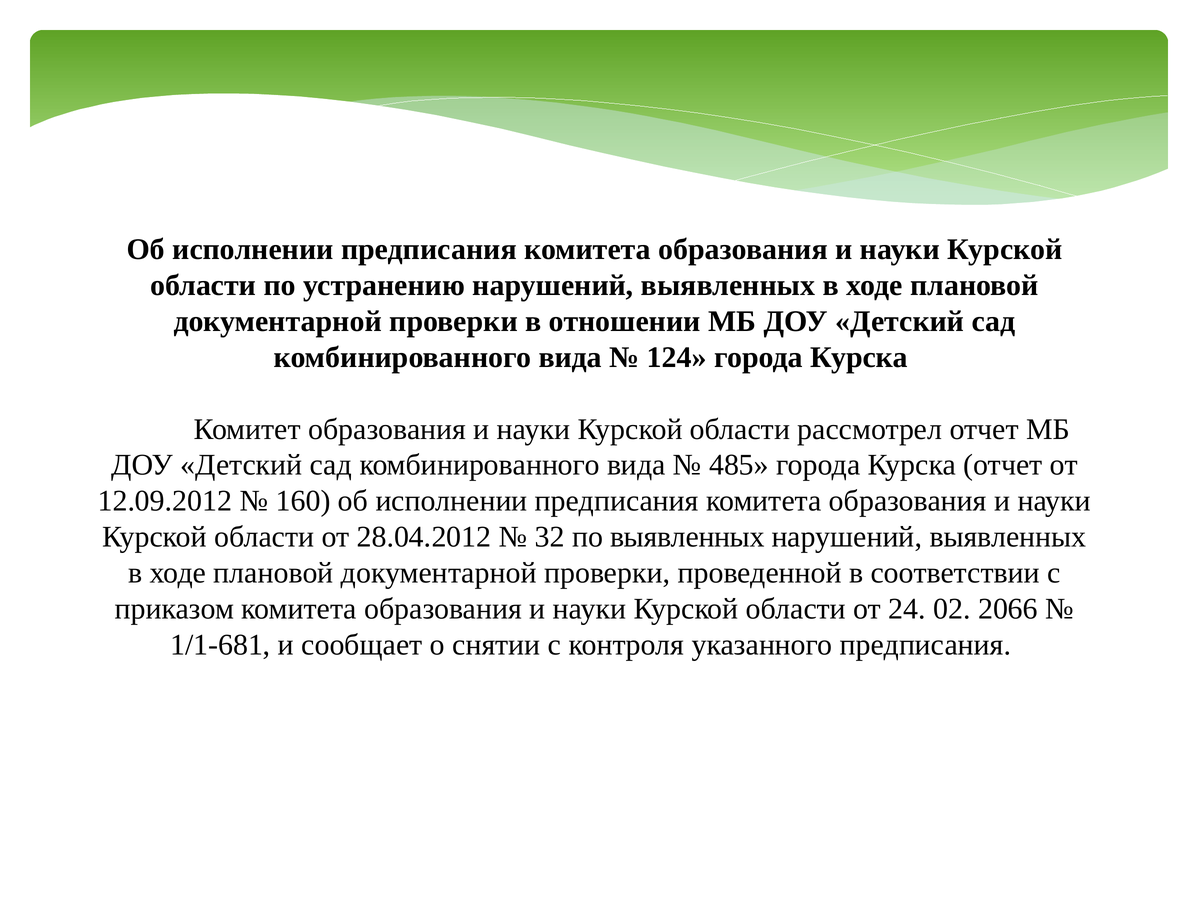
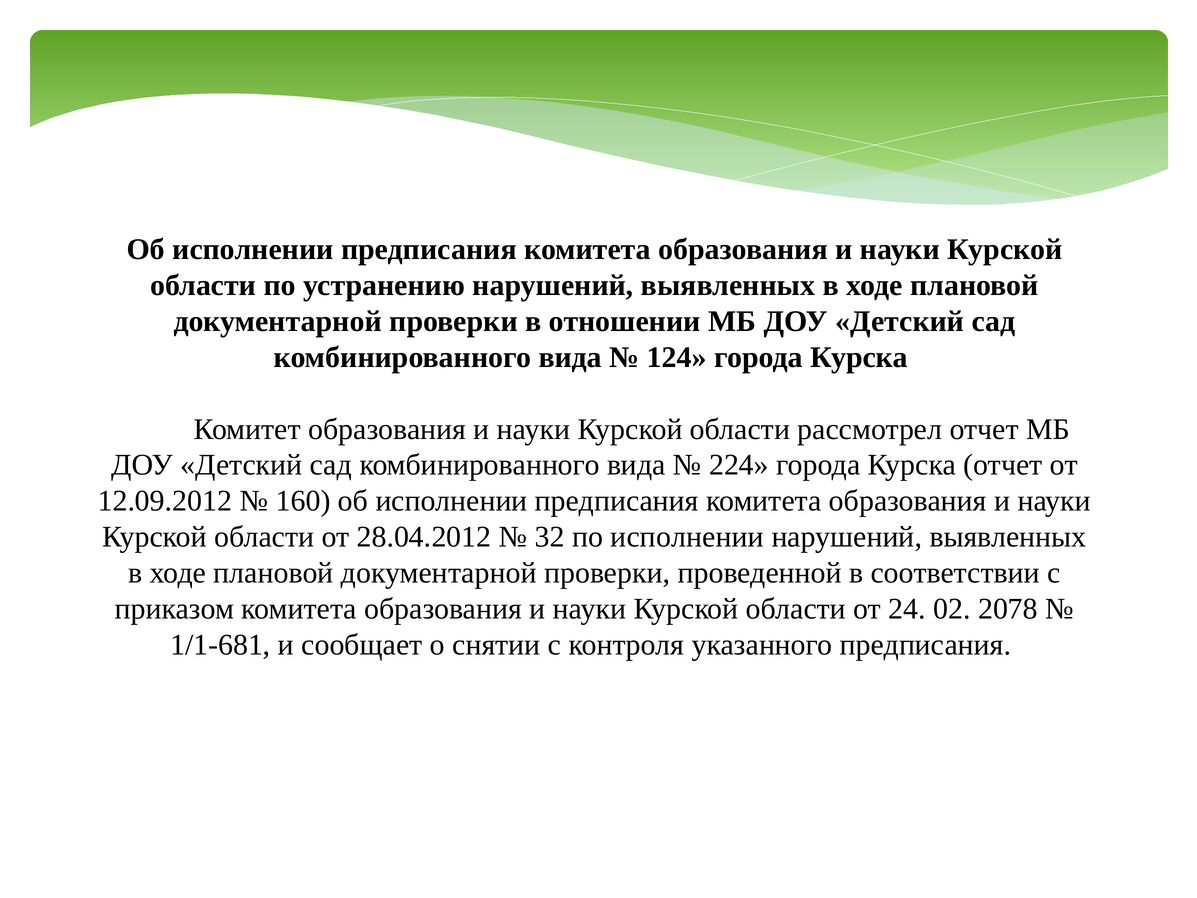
485: 485 -> 224 (739, 465)
по выявленных: выявленных -> исполнении (687, 537)
2066: 2066 -> 2078 (1008, 609)
